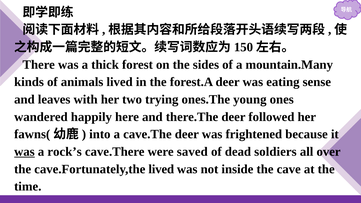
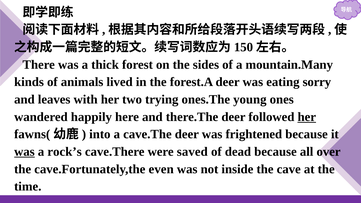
sense: sense -> sorry (317, 82)
her underline: none -> present (307, 117)
dead soldiers: soldiers -> because (275, 152)
cave.Fortunately,the lived: lived -> even (161, 169)
